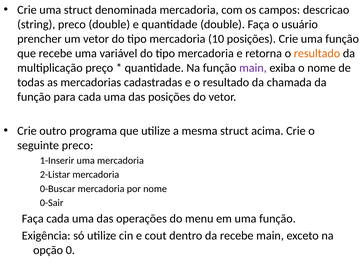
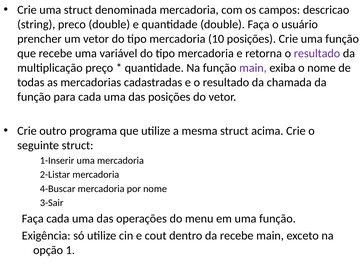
resultado colour: orange -> purple (317, 53)
seguinte preco: preco -> struct (78, 145)
0-Buscar: 0-Buscar -> 4-Buscar (58, 189)
0-Sair: 0-Sair -> 3-Sair (52, 203)
0: 0 -> 1 (70, 250)
